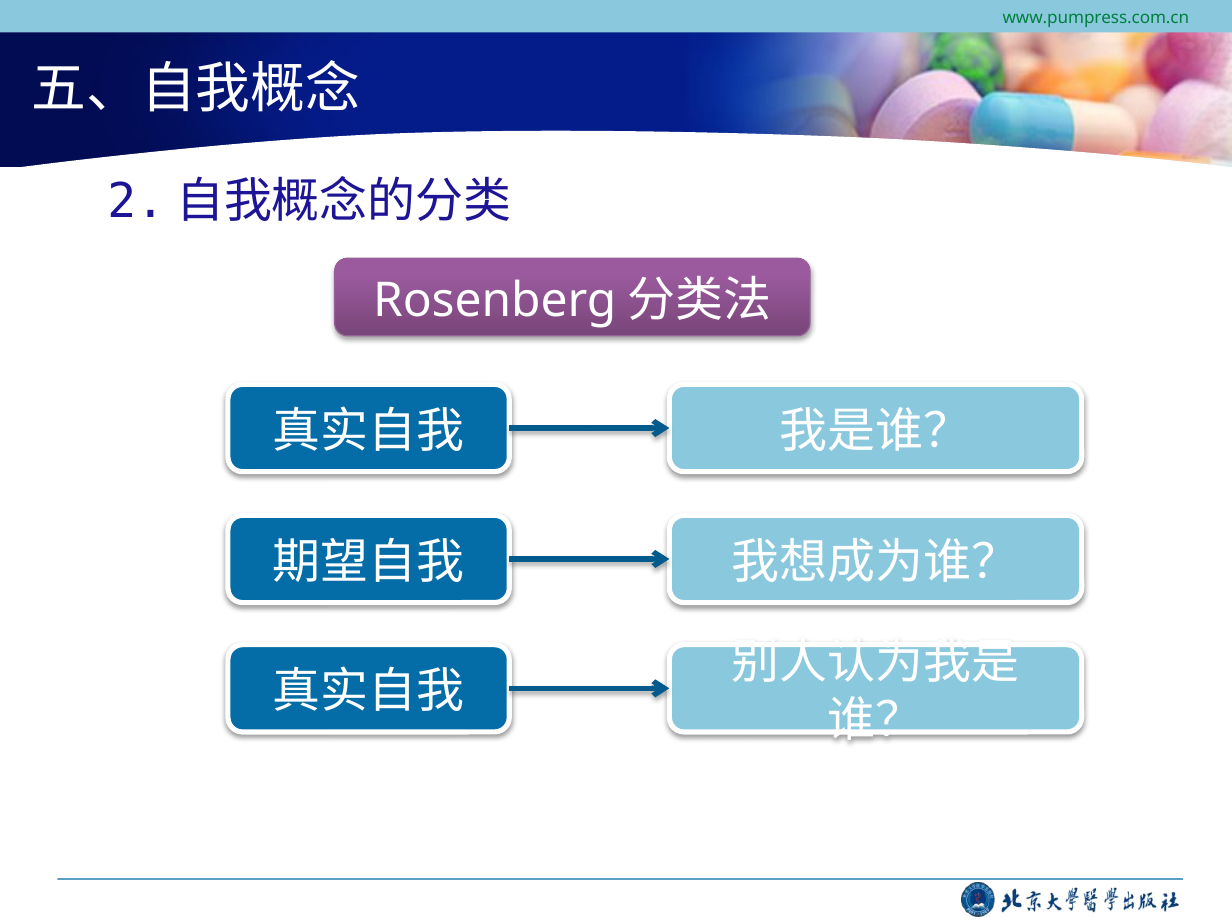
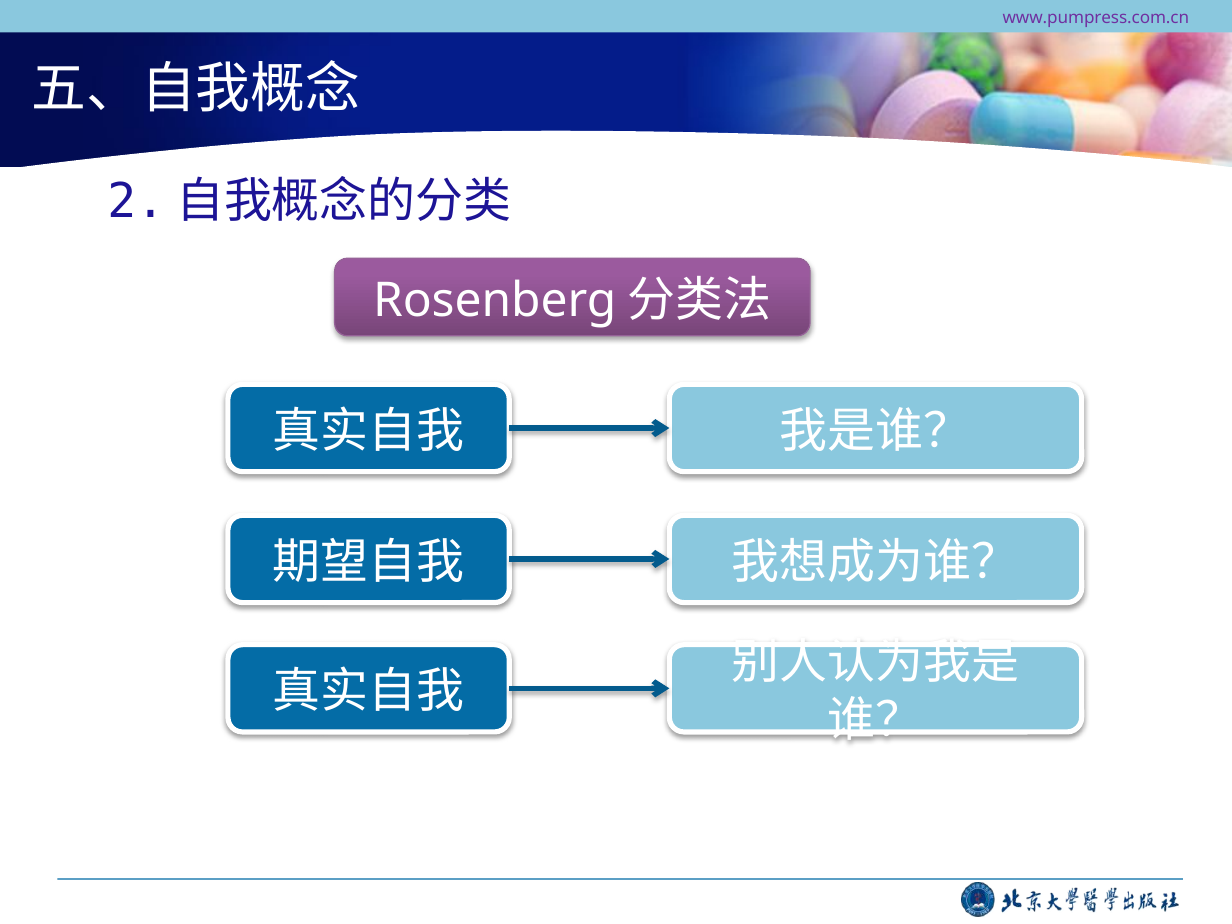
www.pumpress.com.cn colour: green -> purple (1096, 18)
